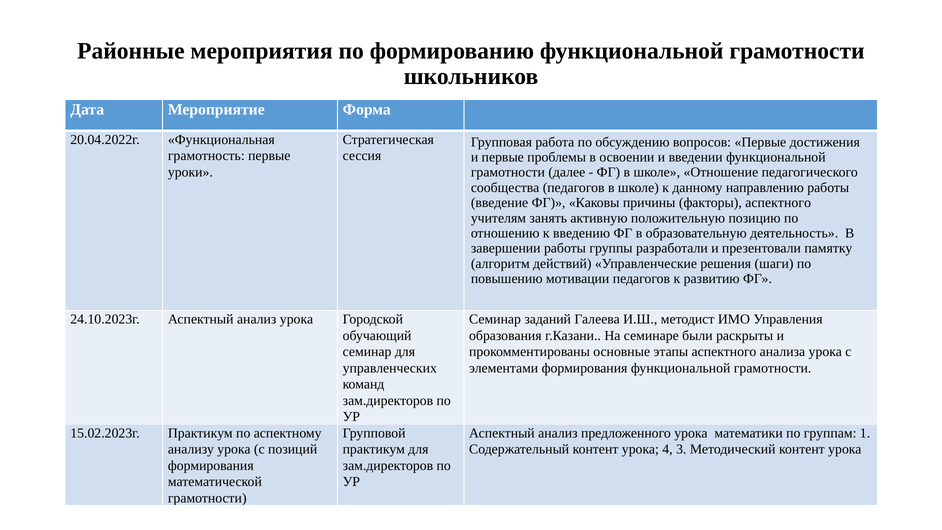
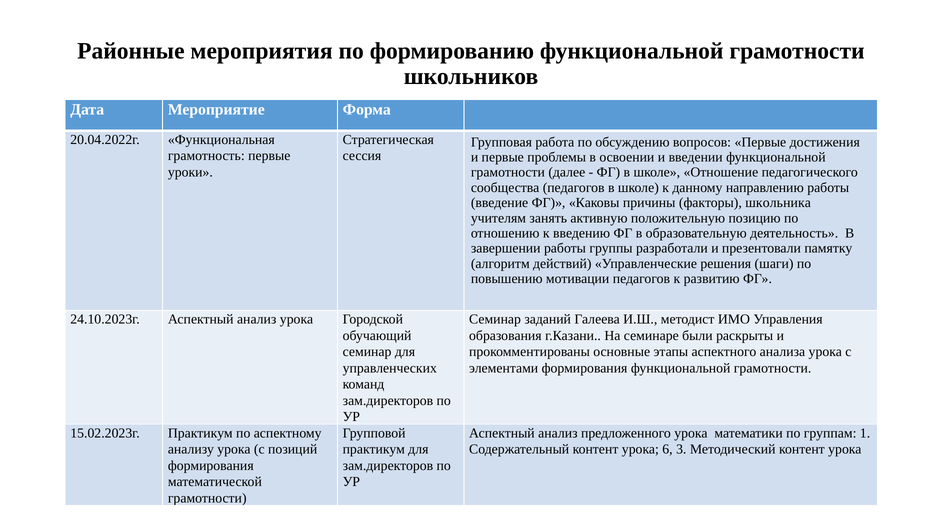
факторы аспектного: аспектного -> школьника (778, 203)
4: 4 -> 6 (668, 449)
